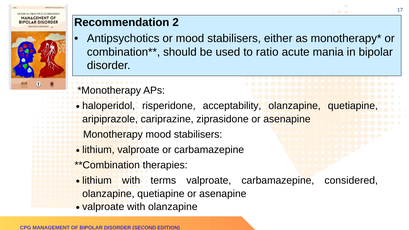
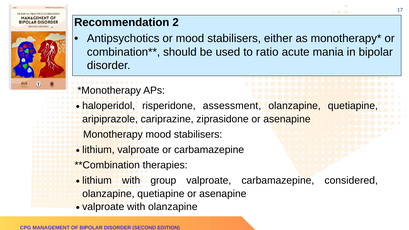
acceptability: acceptability -> assessment (232, 106)
terms: terms -> group (163, 181)
